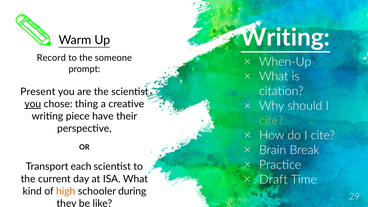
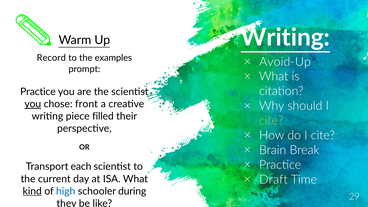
someone: someone -> examples (113, 58)
When-Up: When-Up -> Avoid-Up (285, 62)
Present: Present -> Practice (38, 92)
thing: thing -> front (86, 104)
have: have -> filled (103, 116)
kind underline: none -> present (32, 191)
high colour: orange -> blue (66, 191)
